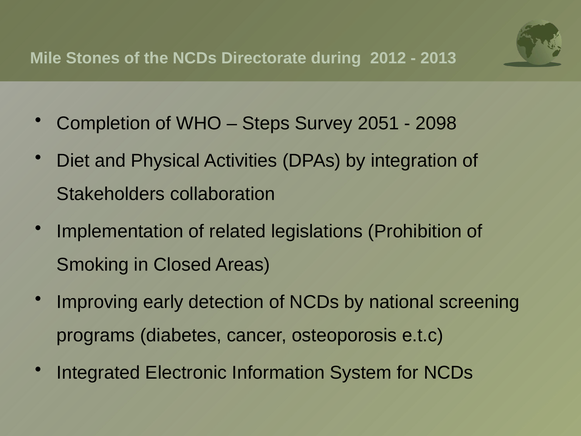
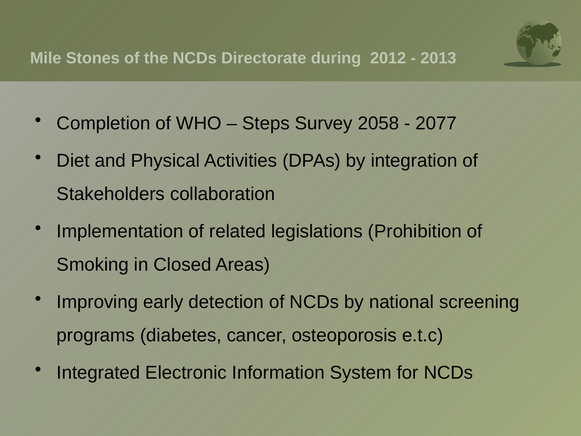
2051: 2051 -> 2058 (378, 123)
2098: 2098 -> 2077 (436, 123)
